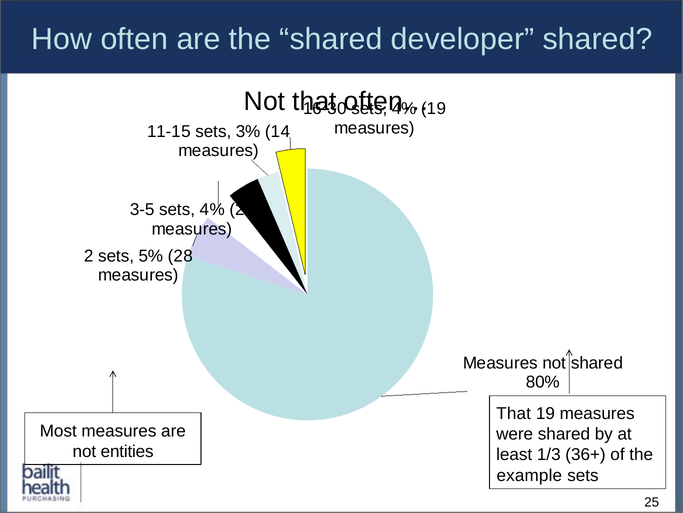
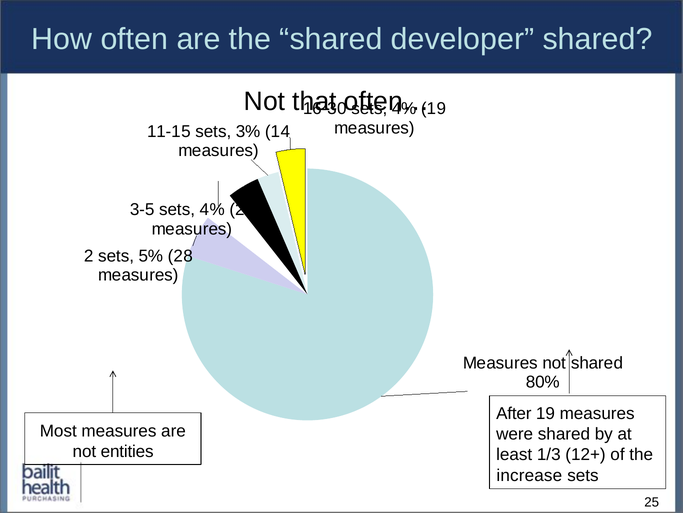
That: That -> After (514, 413)
36+: 36+ -> 12+ (586, 454)
example: example -> increase (529, 475)
